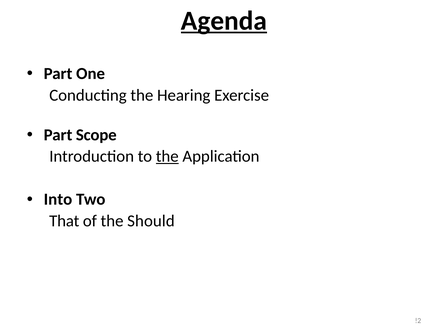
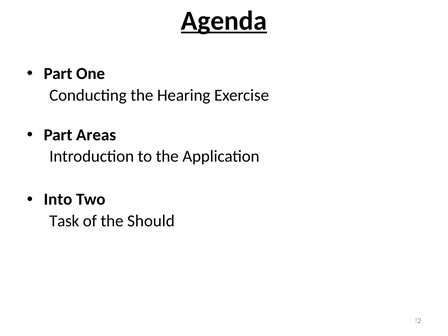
Scope: Scope -> Areas (96, 135)
the underline: present -> none (167, 156)
That: That -> Task (64, 221)
